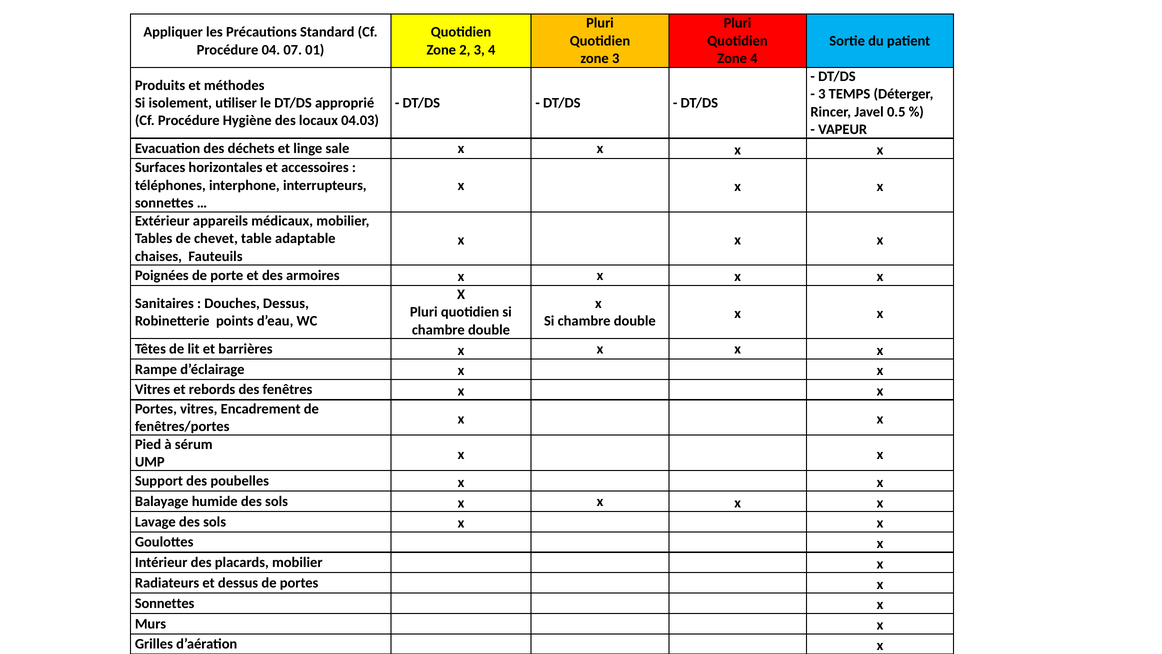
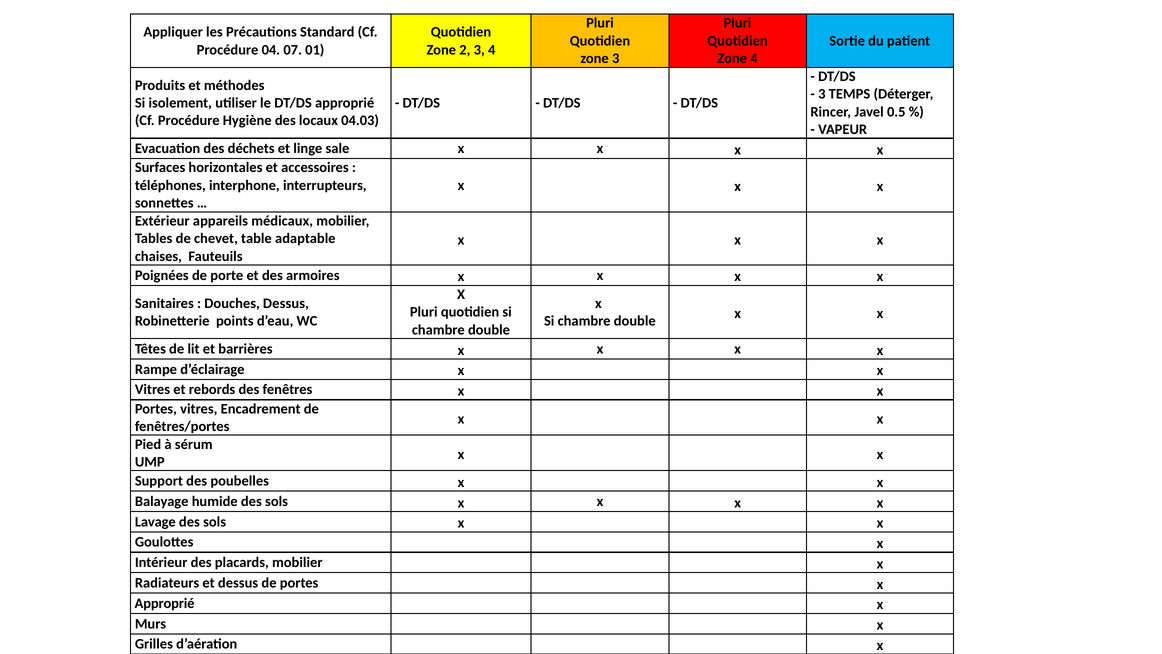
Sonnettes: Sonnettes -> Approprié (165, 603)
